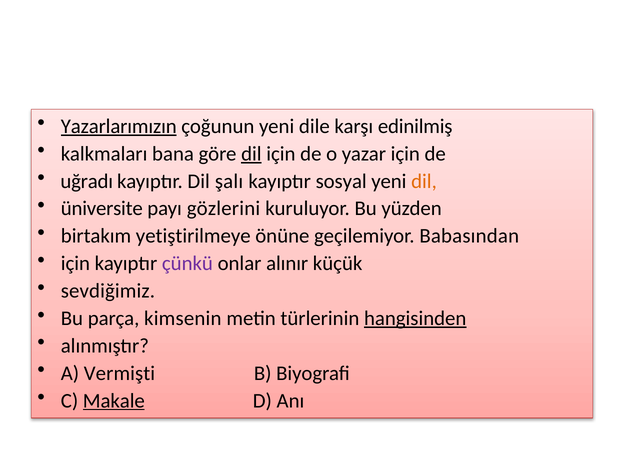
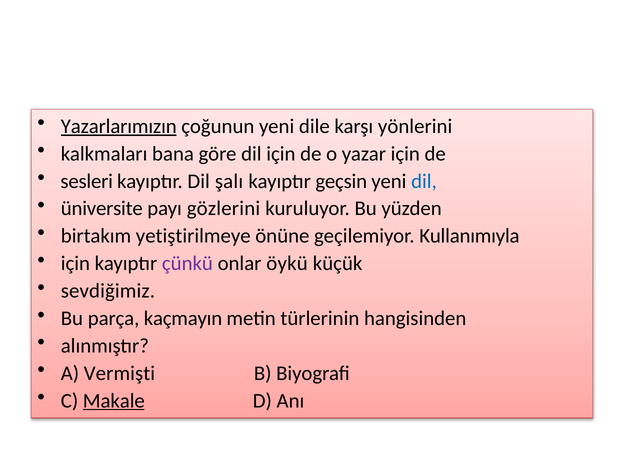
edinilmiş: edinilmiş -> yönlerini (415, 126)
dil underline: present -> none (251, 154)
uğradı: uğradı -> sesleri (87, 181)
sosyal: sosyal -> geçsin (341, 181)
dil colour: orange -> blue (424, 181)
Babasından: Babasından -> Kullanımıyla (469, 236)
alınır: alınır -> öykü (287, 263)
kimsenin: kimsenin -> kaçmayın (183, 318)
hangisinden underline: present -> none (415, 318)
